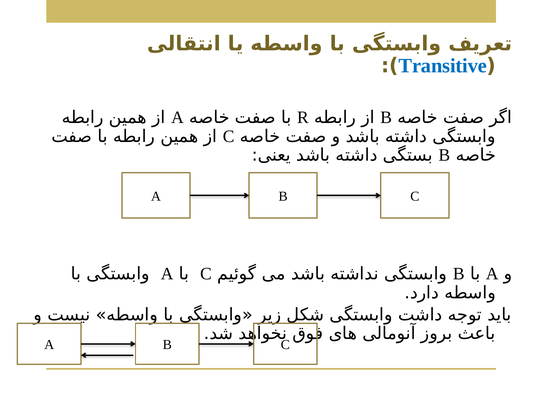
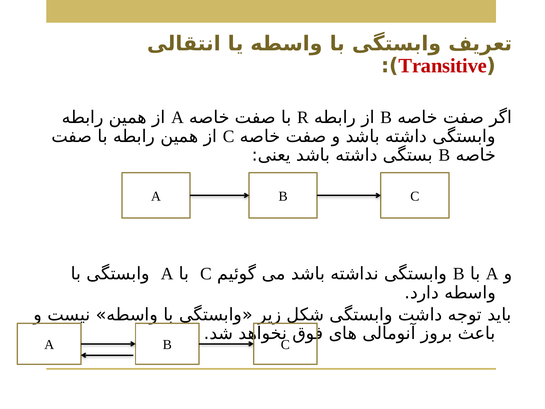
Transitive colour: blue -> red (443, 66)
